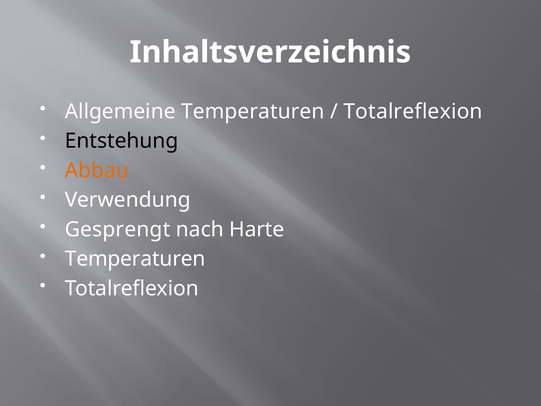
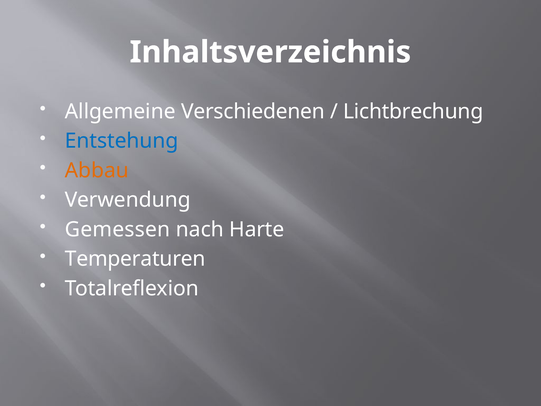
Allgemeine Temperaturen: Temperaturen -> Verschiedenen (253, 111)
Totalreflexion: Totalreflexion -> Lichtbrechung (413, 111)
Entstehung colour: black -> blue (122, 141)
Gesprengt: Gesprengt -> Gemessen (118, 229)
